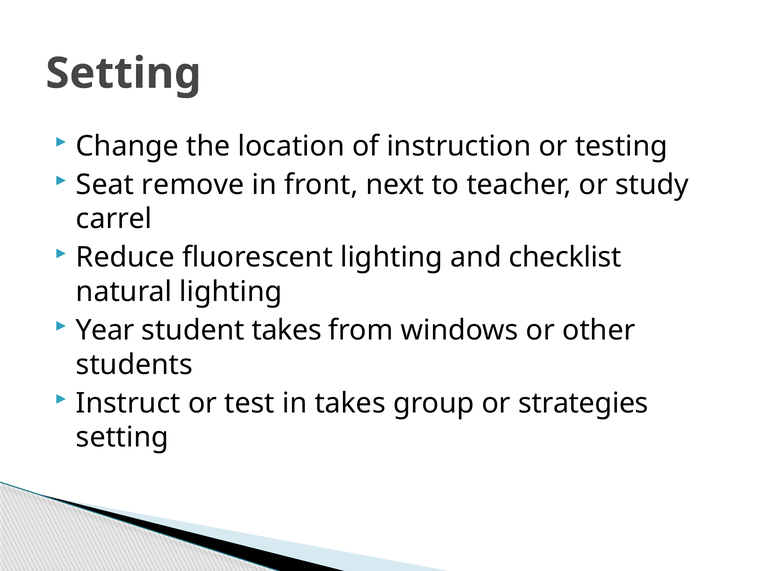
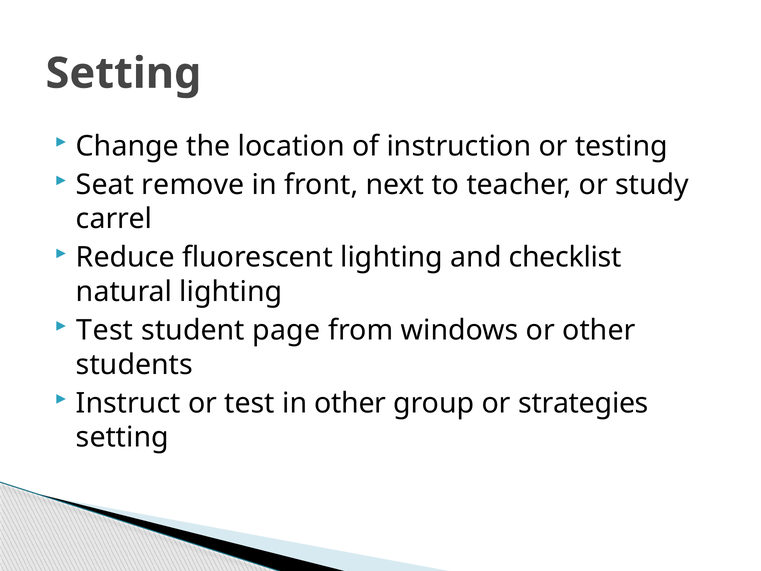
Year: Year -> Test (105, 330)
student takes: takes -> page (286, 330)
in takes: takes -> other (350, 403)
